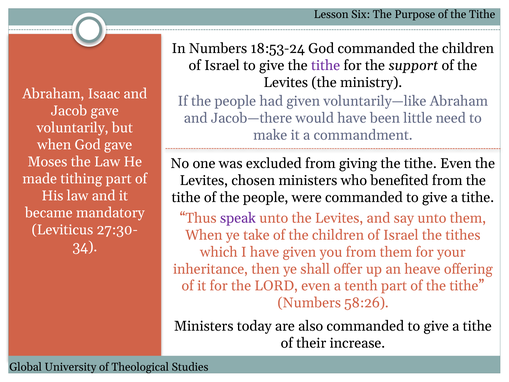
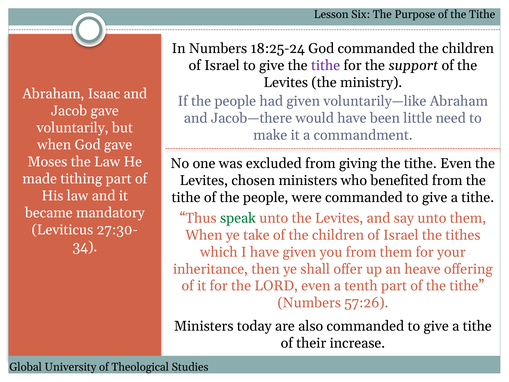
18:53-24: 18:53-24 -> 18:25-24 (278, 48)
speak colour: purple -> green (238, 218)
58:26: 58:26 -> 57:26 (366, 303)
